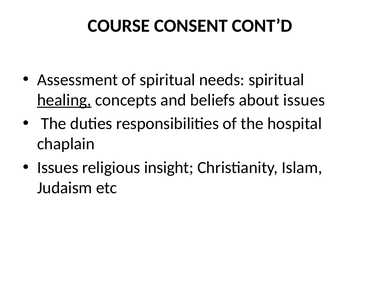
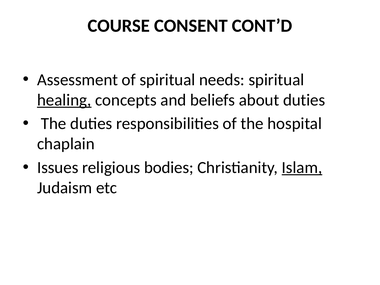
about issues: issues -> duties (304, 100)
insight: insight -> bodies (169, 168)
Islam underline: none -> present (302, 168)
